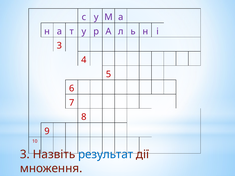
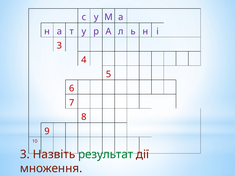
результат colour: blue -> green (106, 155)
